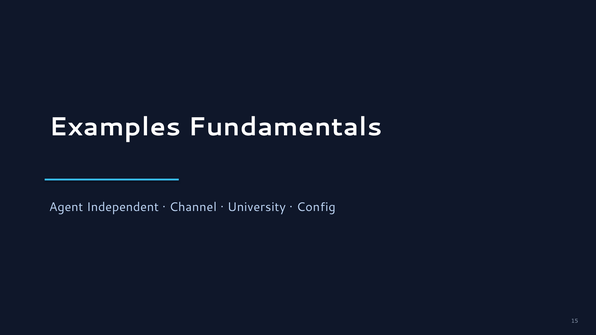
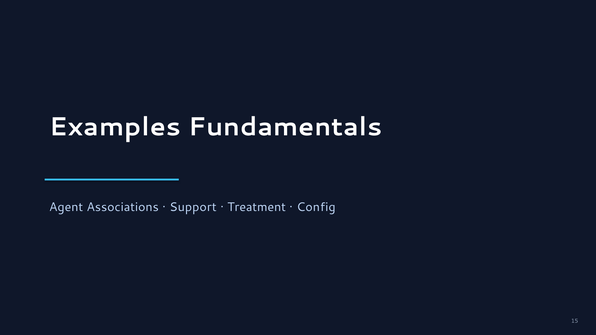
Independent: Independent -> Associations (123, 207)
Channel: Channel -> Support (193, 207)
University: University -> Treatment (257, 207)
